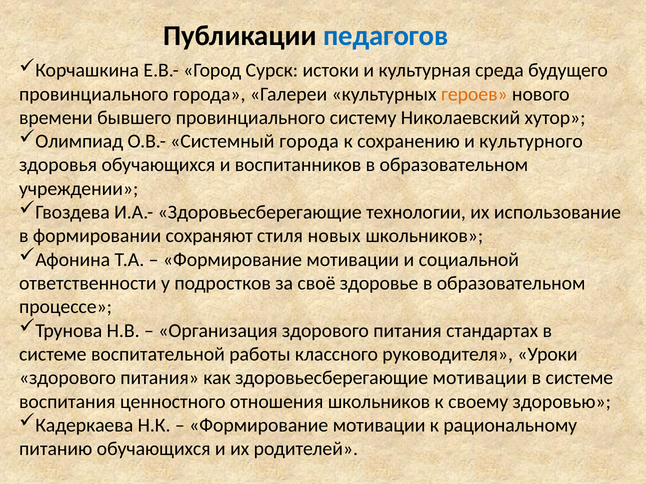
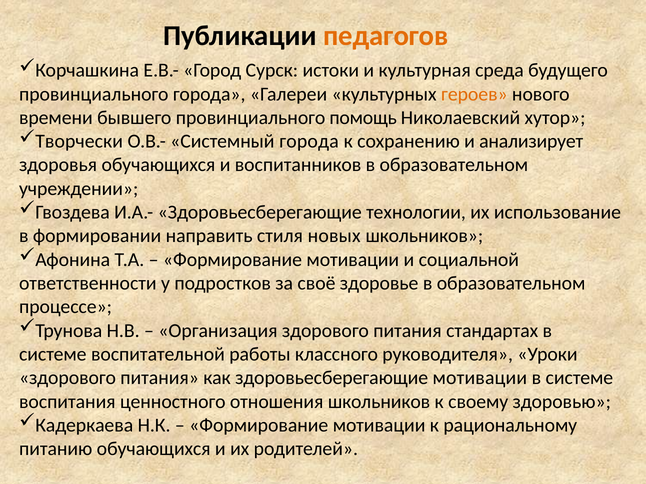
педагогов colour: blue -> orange (386, 36)
систему: систему -> помощь (363, 118)
Олимпиад: Олимпиад -> Творчески (79, 141)
культурного: культурного -> анализирует (531, 141)
сохраняют: сохраняют -> направить (209, 236)
